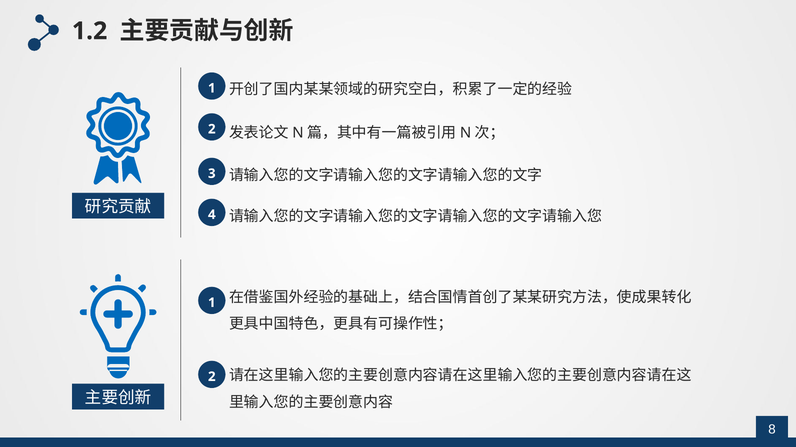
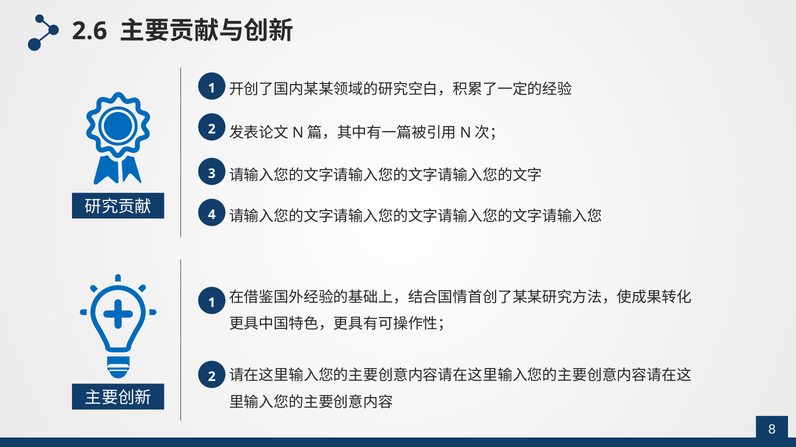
1.2: 1.2 -> 2.6 (90, 31)
